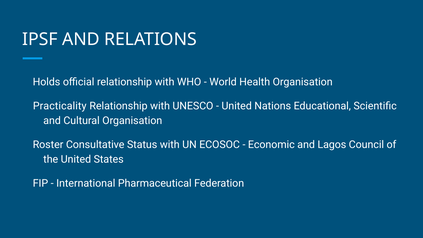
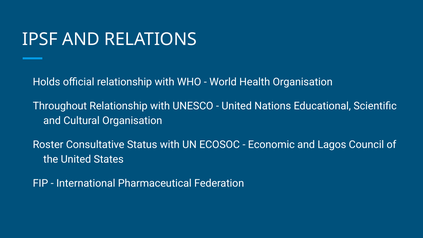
Practicality: Practicality -> Throughout (60, 106)
